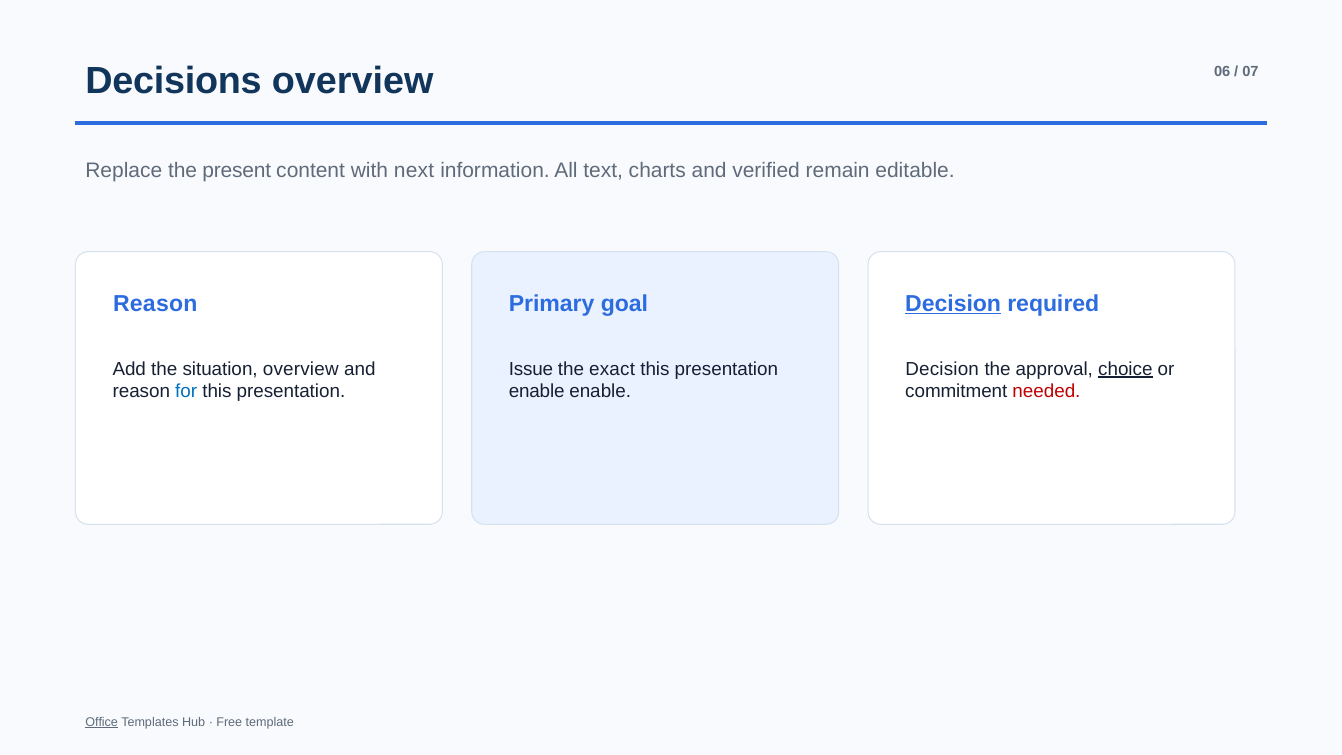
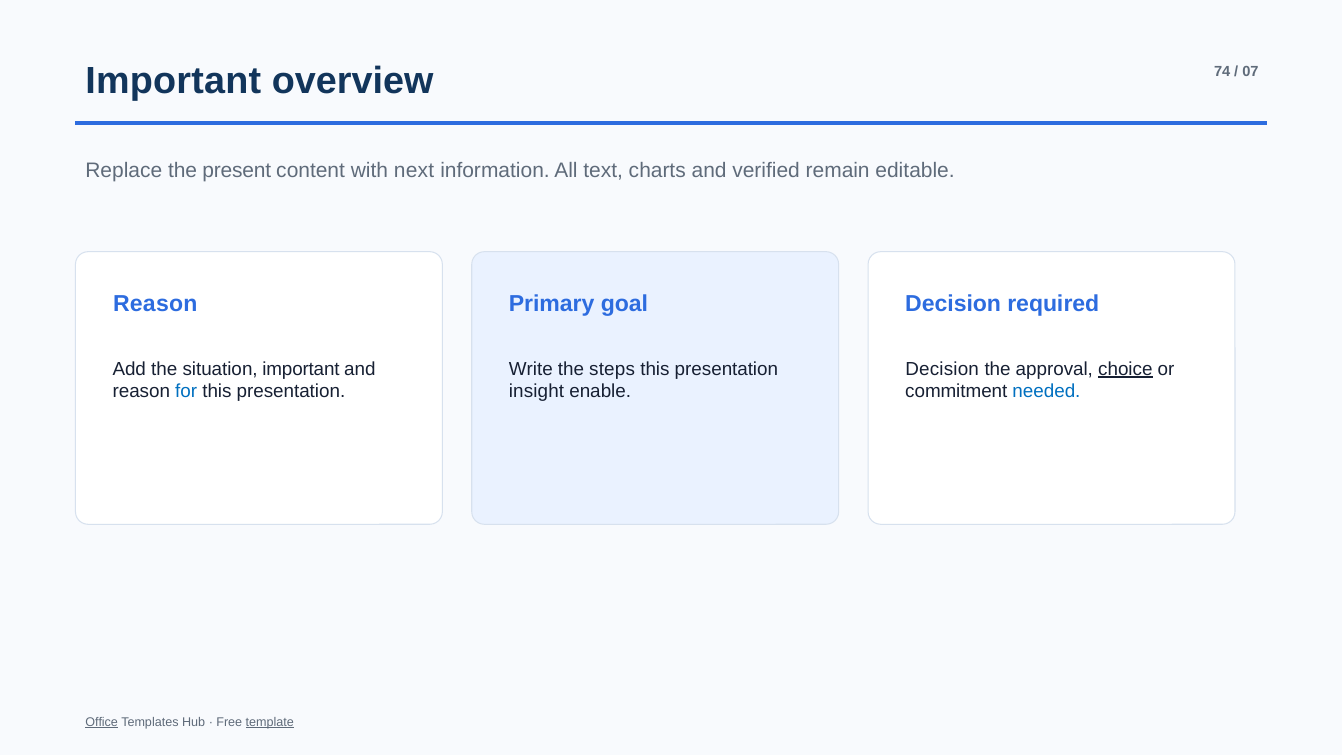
Decisions: Decisions -> Important (173, 81)
06: 06 -> 74 (1222, 71)
Decision underline: present -> none (953, 303)
situation overview: overview -> important (301, 369)
Issue: Issue -> Write (531, 369)
exact: exact -> steps (612, 369)
enable: enable -> insight (537, 391)
needed colour: red -> blue (1046, 391)
template underline: none -> present (270, 722)
